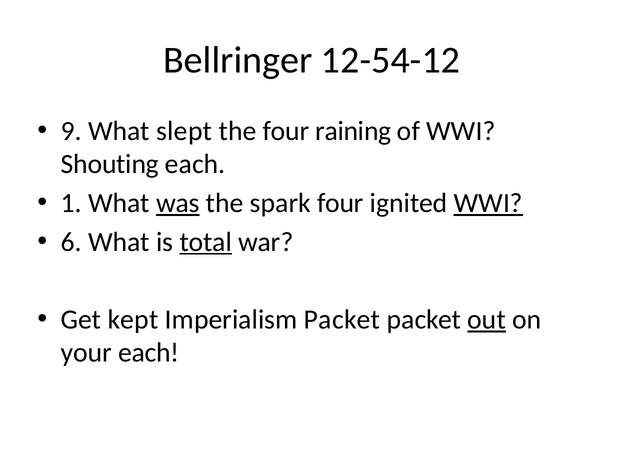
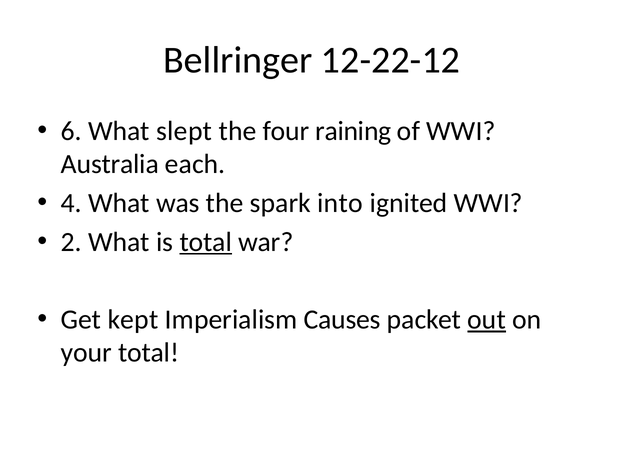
12-54-12: 12-54-12 -> 12-22-12 (391, 60)
9: 9 -> 6 (71, 131)
Shouting: Shouting -> Australia (110, 164)
1: 1 -> 4 (71, 203)
was underline: present -> none (178, 203)
spark four: four -> into (340, 203)
WWI underline: present -> none (488, 203)
6: 6 -> 2 (71, 242)
Imperialism Packet: Packet -> Causes (342, 320)
your each: each -> total (149, 353)
